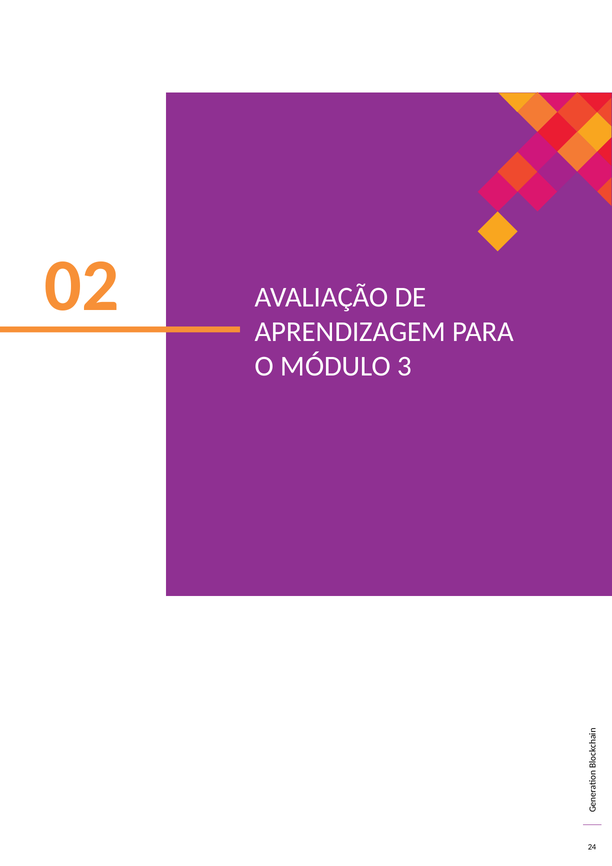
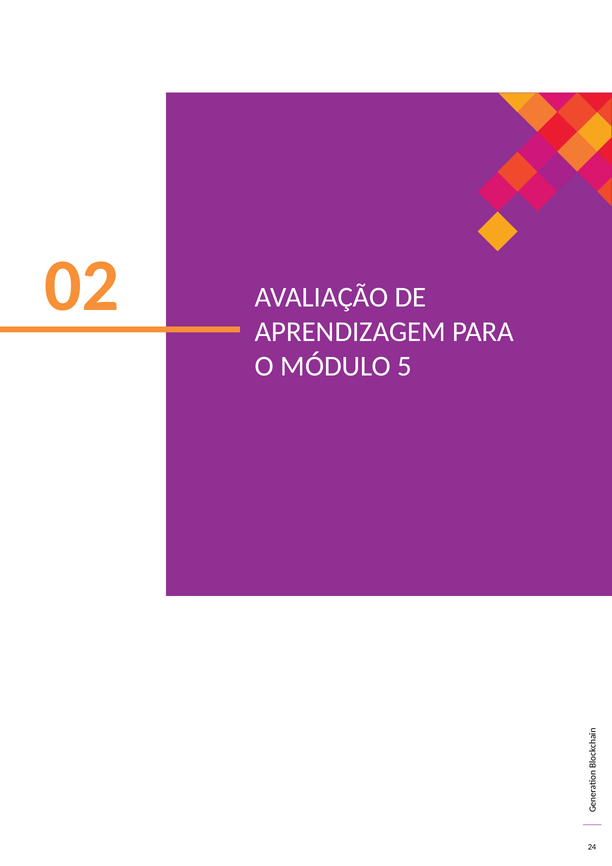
3: 3 -> 5 (404, 366)
